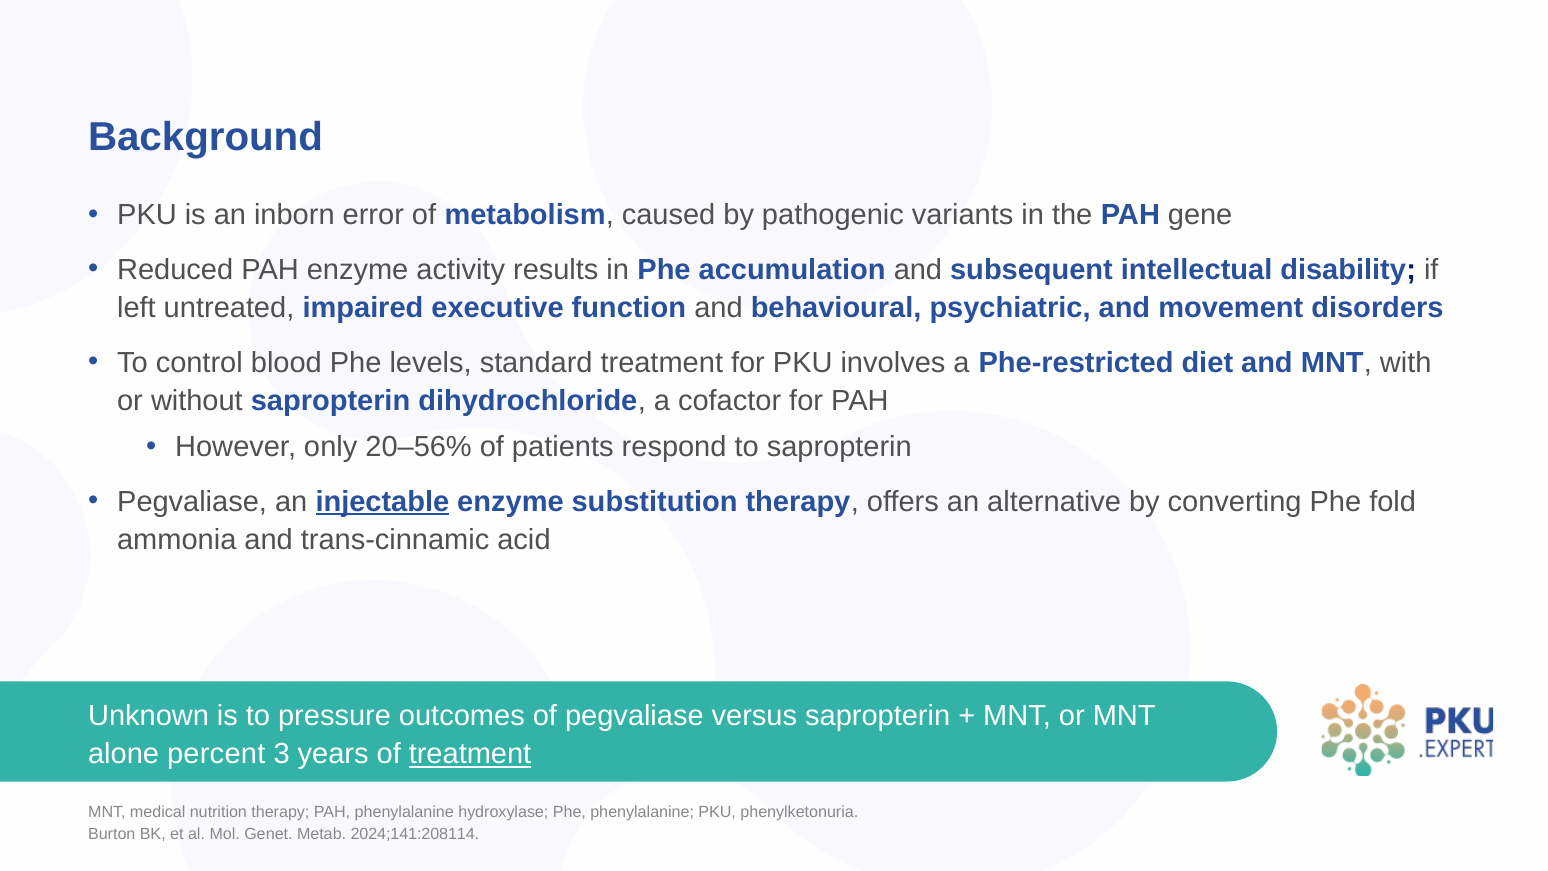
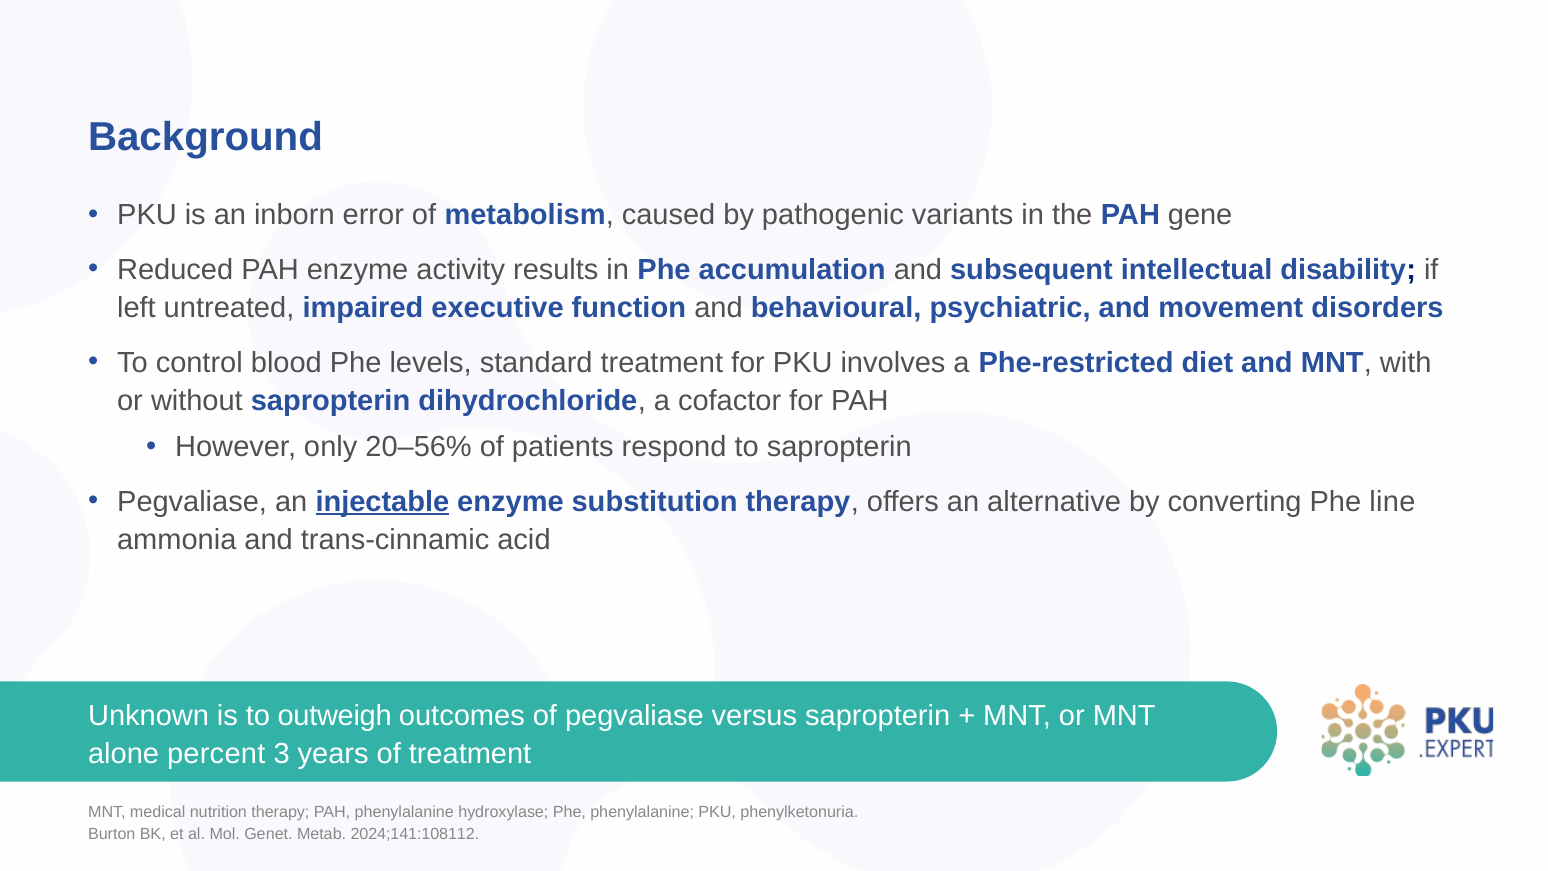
fold: fold -> line (1392, 501)
pressure: pressure -> outweigh (335, 716)
treatment underline: present -> none (470, 754)
2024;141:208114: 2024;141:208114 -> 2024;141:108112 (415, 834)
